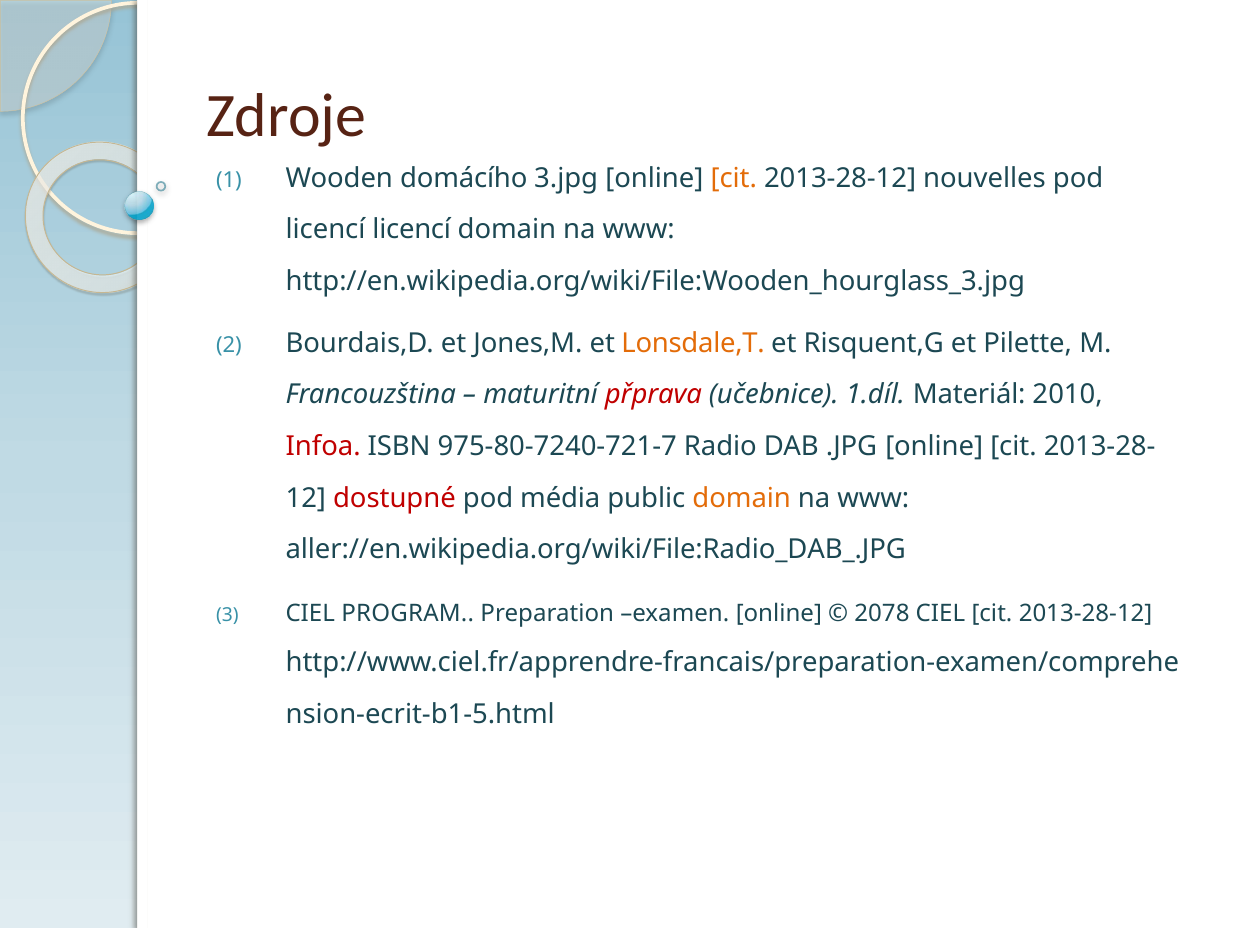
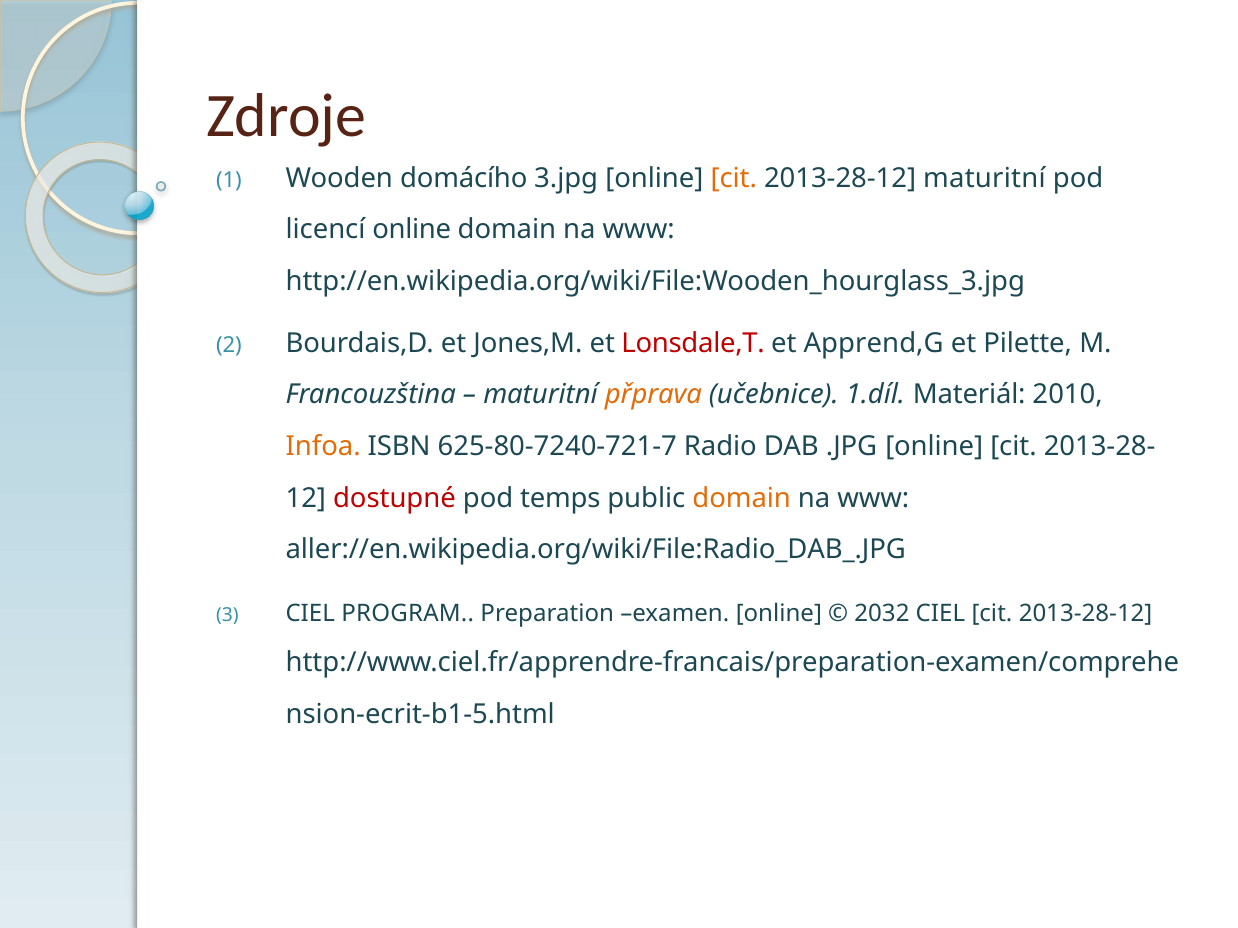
2013-28-12 nouvelles: nouvelles -> maturitní (984, 178)
licencí licencí: licencí -> online (412, 230)
Lonsdale,T colour: orange -> red (693, 344)
Risquent,G: Risquent,G -> Apprend,G (874, 344)
přprava colour: red -> orange (653, 395)
Infoa colour: red -> orange (323, 447)
975-80-7240-721-7: 975-80-7240-721-7 -> 625-80-7240-721-7 (557, 447)
média: média -> temps (560, 498)
2078: 2078 -> 2032 (882, 613)
